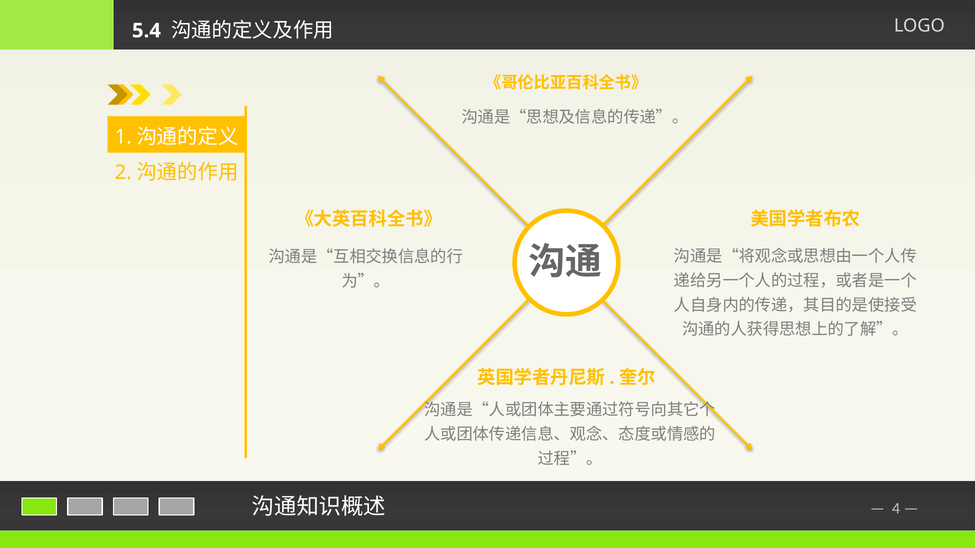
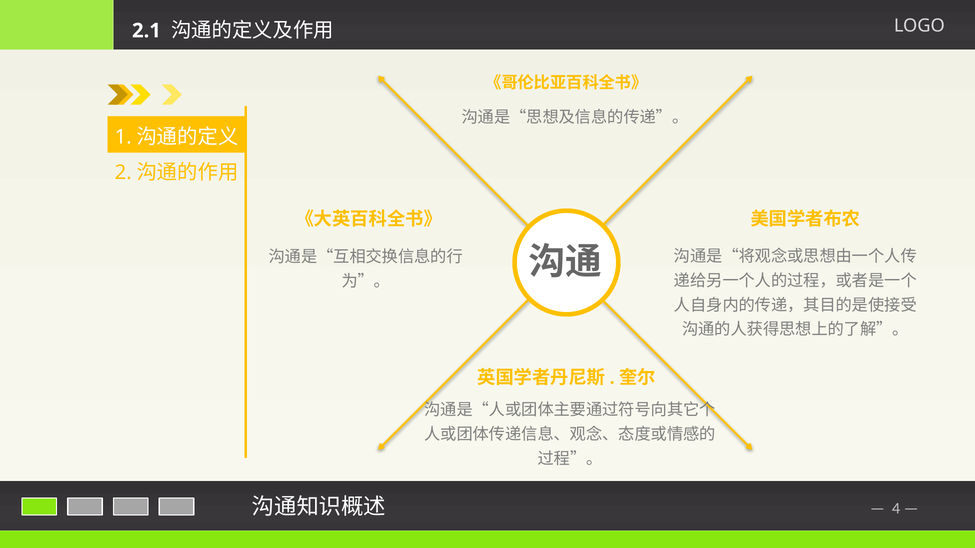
5.4: 5.4 -> 2.1 (146, 31)
